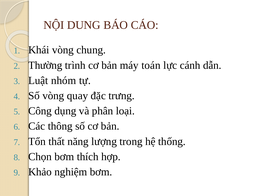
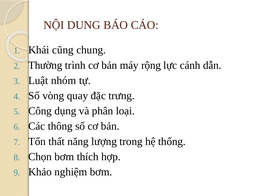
Khái vòng: vòng -> cũng (63, 50)
toán: toán -> rộng (151, 65)
